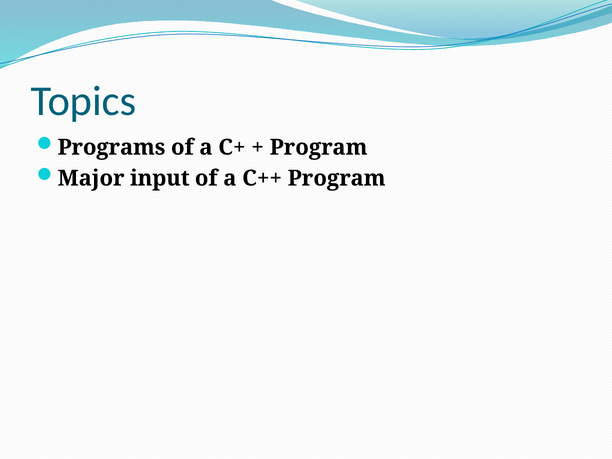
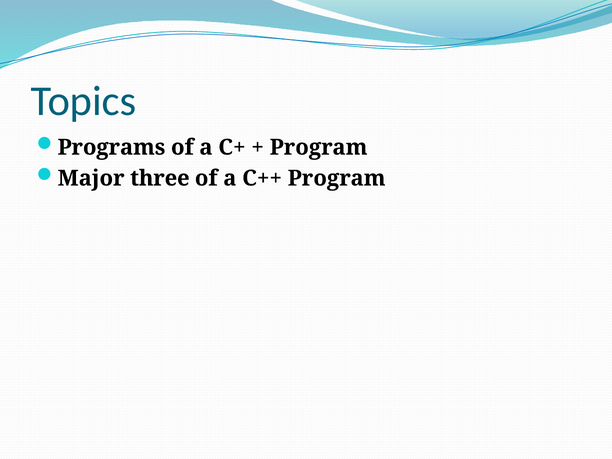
input: input -> three (160, 178)
